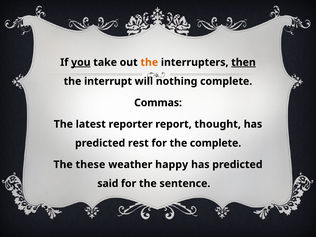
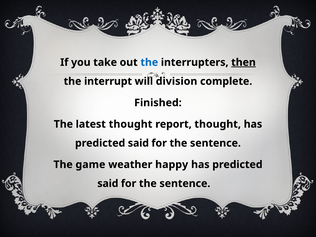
you underline: present -> none (81, 62)
the colour: orange -> blue (149, 62)
nothing: nothing -> division (177, 81)
Commas: Commas -> Finished (158, 103)
latest reporter: reporter -> thought (131, 124)
rest: rest -> said (138, 143)
complete: complete -> sentence (215, 143)
these: these -> game (90, 165)
